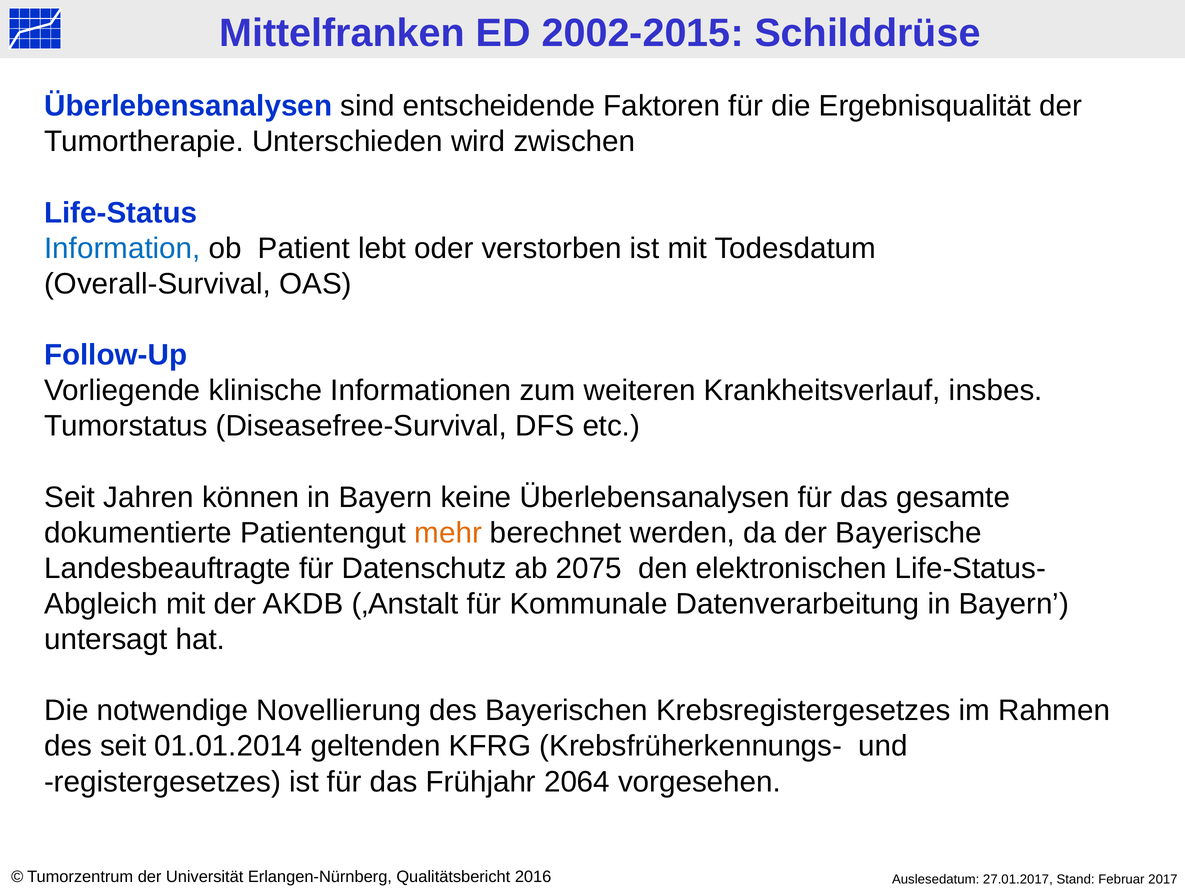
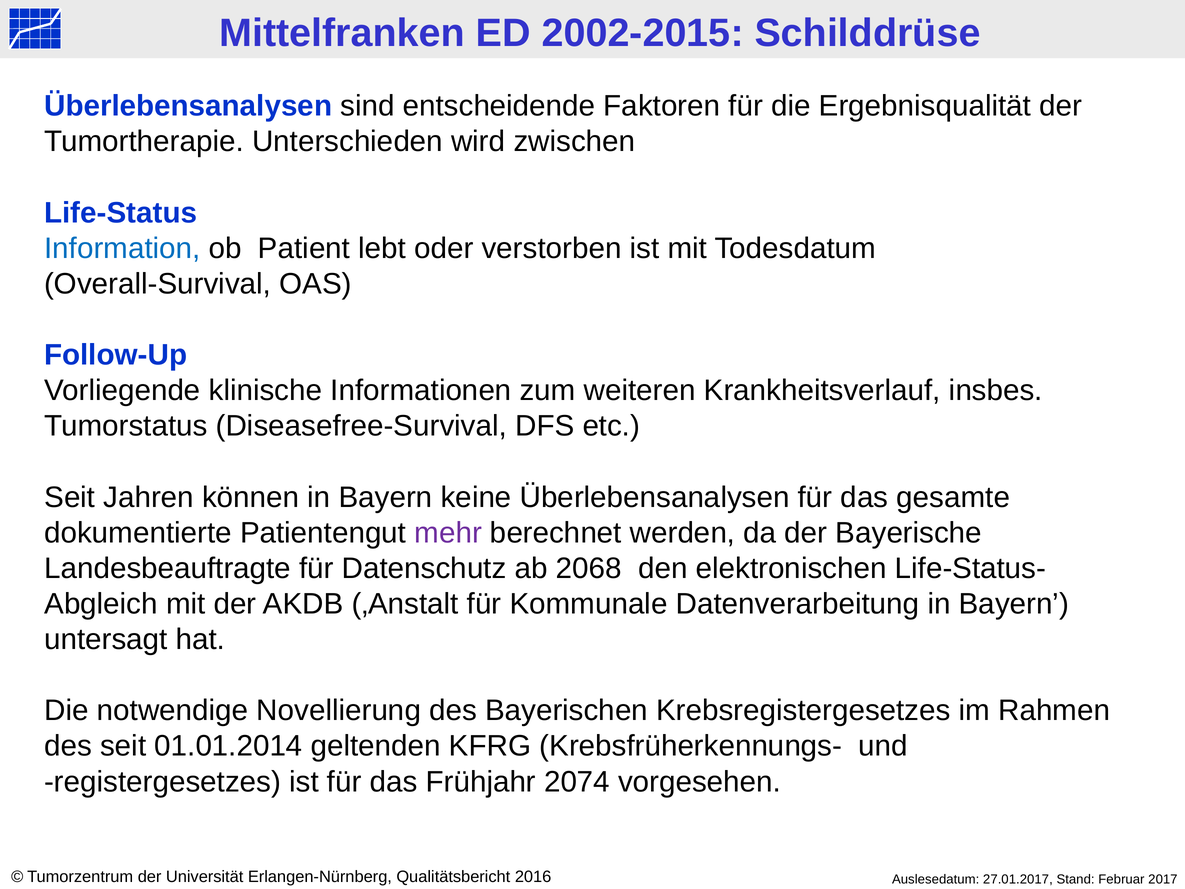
mehr colour: orange -> purple (448, 533)
2075: 2075 -> 2068 (589, 568)
2064: 2064 -> 2074 (577, 782)
